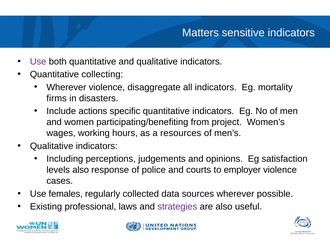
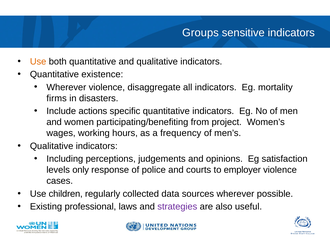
Matters: Matters -> Groups (200, 33)
Use colour: purple -> orange (38, 61)
collecting: collecting -> existence (102, 74)
resources: resources -> frequency (181, 133)
levels also: also -> only (81, 170)
females: females -> children (66, 193)
